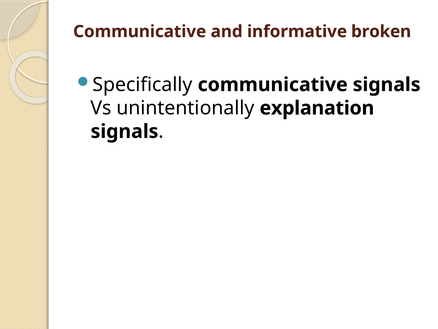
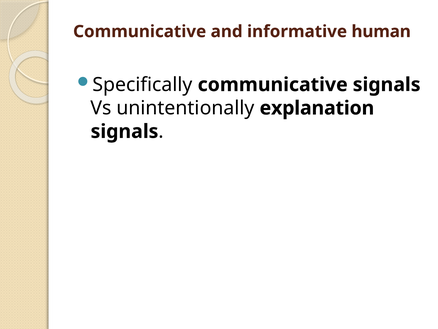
broken: broken -> human (381, 31)
